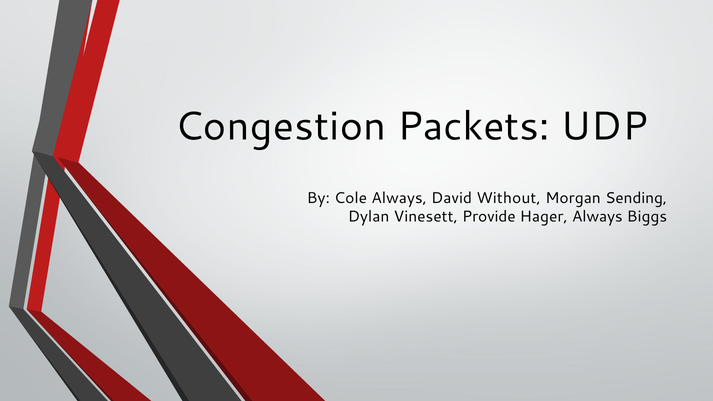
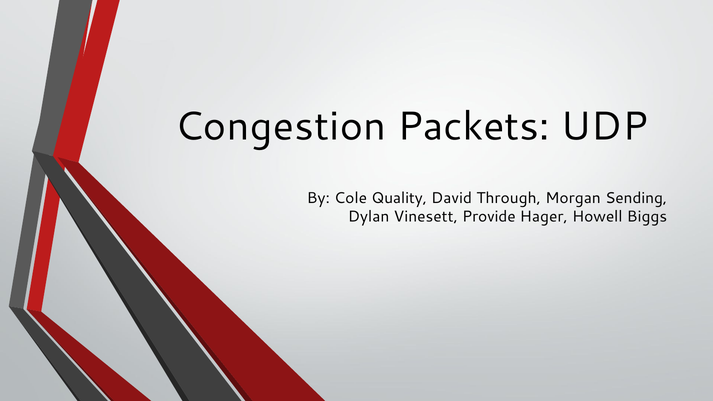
Cole Always: Always -> Quality (399, 198)
Without: Without -> Through (509, 198)
Hager Always: Always -> Howell (597, 217)
